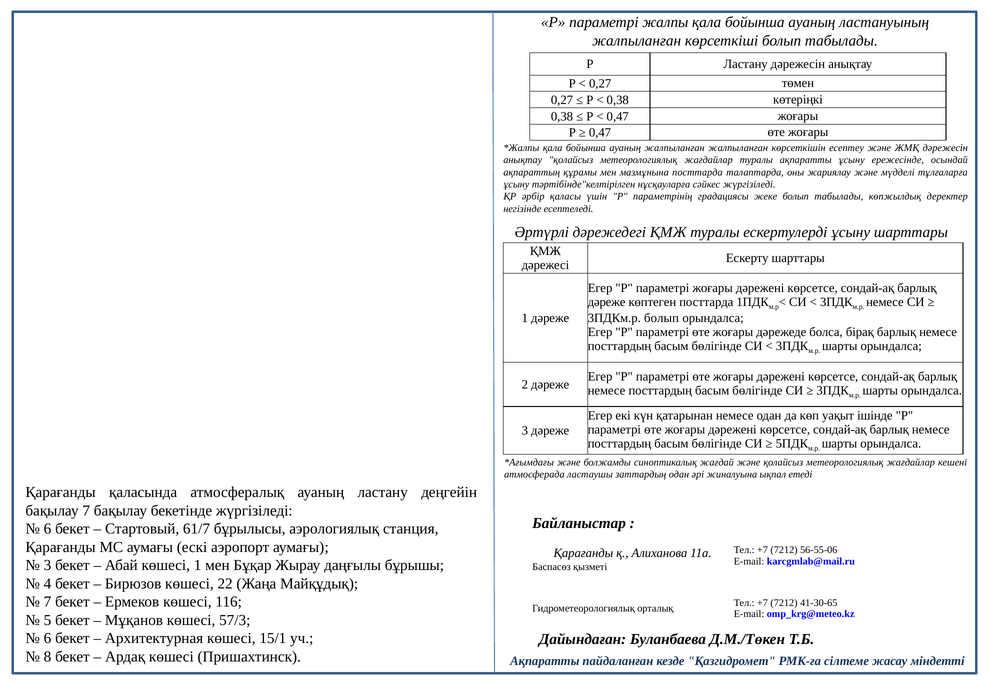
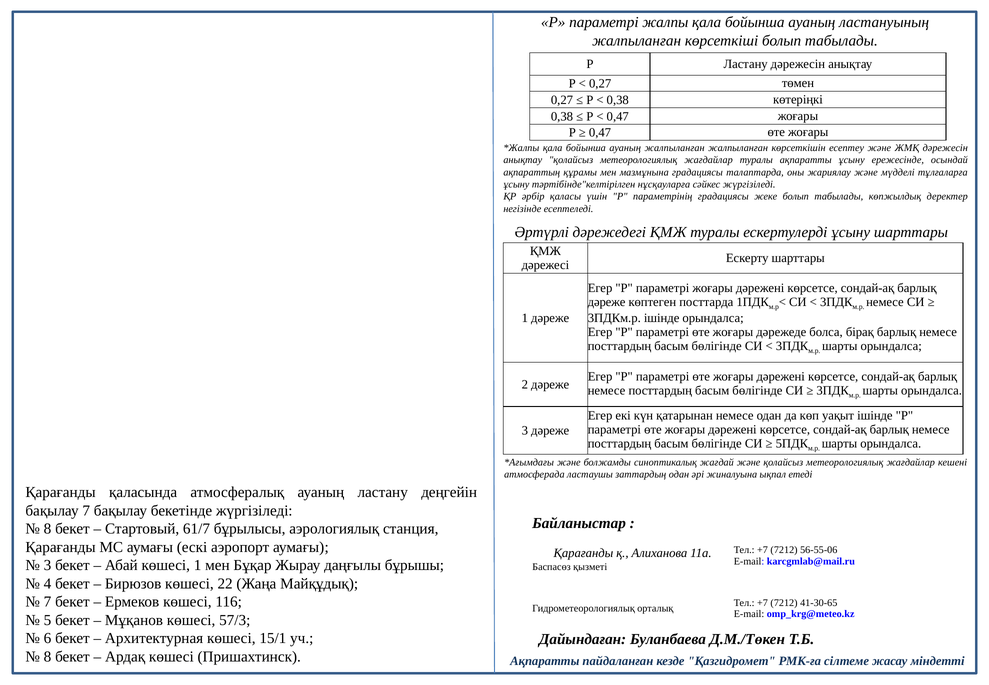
мазмұнына посттарда: посттарда -> градациясы (697, 172)
3ПДКм.р болып: болып -> ішінде (662, 318)
6: 6 -> 8 (48, 529)
